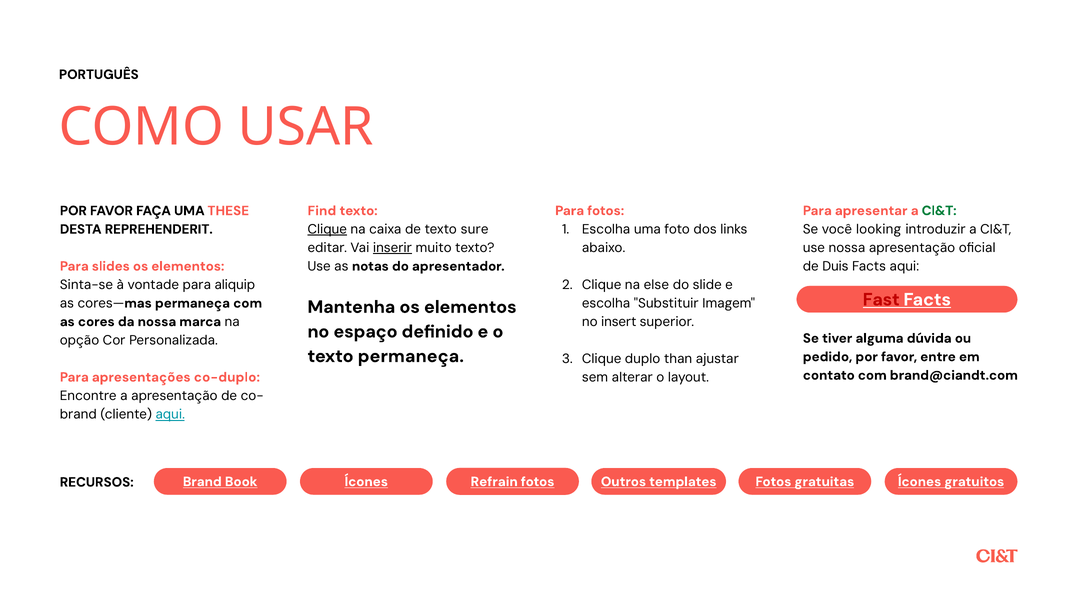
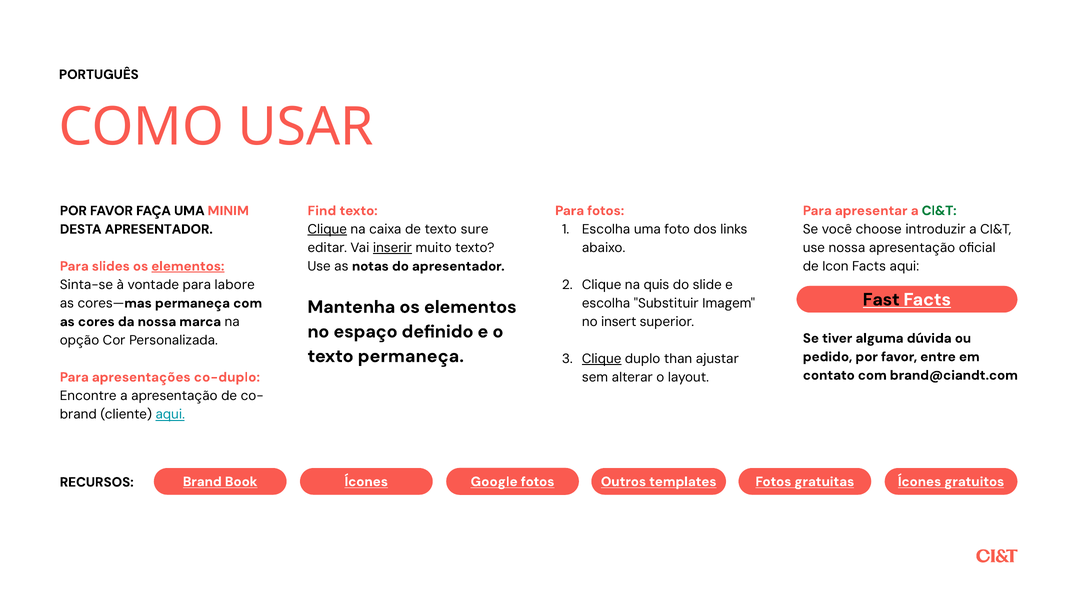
THESE: THESE -> MINIM (228, 211)
DESTA REPREHENDERIT: REPREHENDERIT -> APRESENTADOR (159, 229)
looking: looking -> choose (879, 229)
elementos underline: none -> present (188, 266)
Duis: Duis -> Icon (835, 266)
aliquip: aliquip -> labore (235, 285)
else: else -> quis (656, 285)
Fast colour: red -> black (881, 300)
Clique underline: none -> present (602, 359)
Refrain: Refrain -> Google (494, 482)
